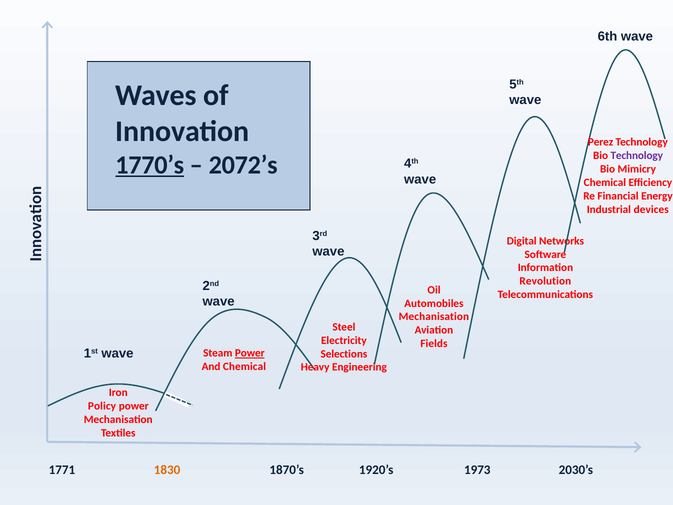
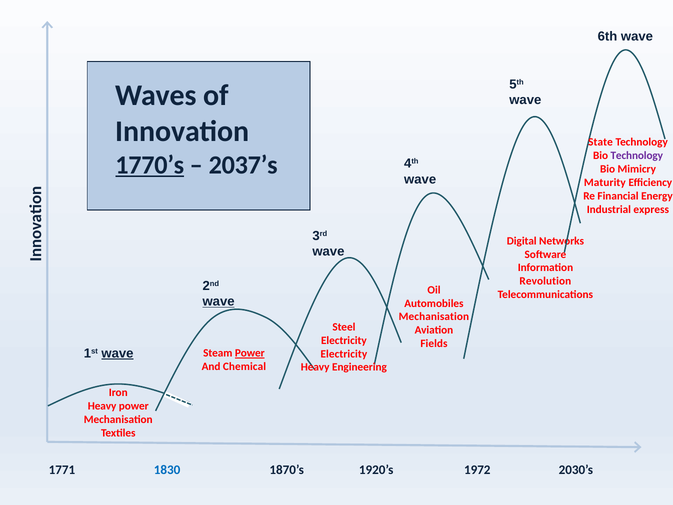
Perez: Perez -> State (600, 142)
2072’s: 2072’s -> 2037’s (243, 165)
Chemical: Chemical -> Maturity (605, 182)
devices: devices -> express (651, 209)
wave underline: none -> present (219, 301)
wave underline: none -> present (117, 353)
Selections: Selections -> Electricity (344, 354)
Policy: Policy -> Heavy (102, 406)
1830 colour: orange -> blue (167, 470)
1973: 1973 -> 1972 (477, 470)
